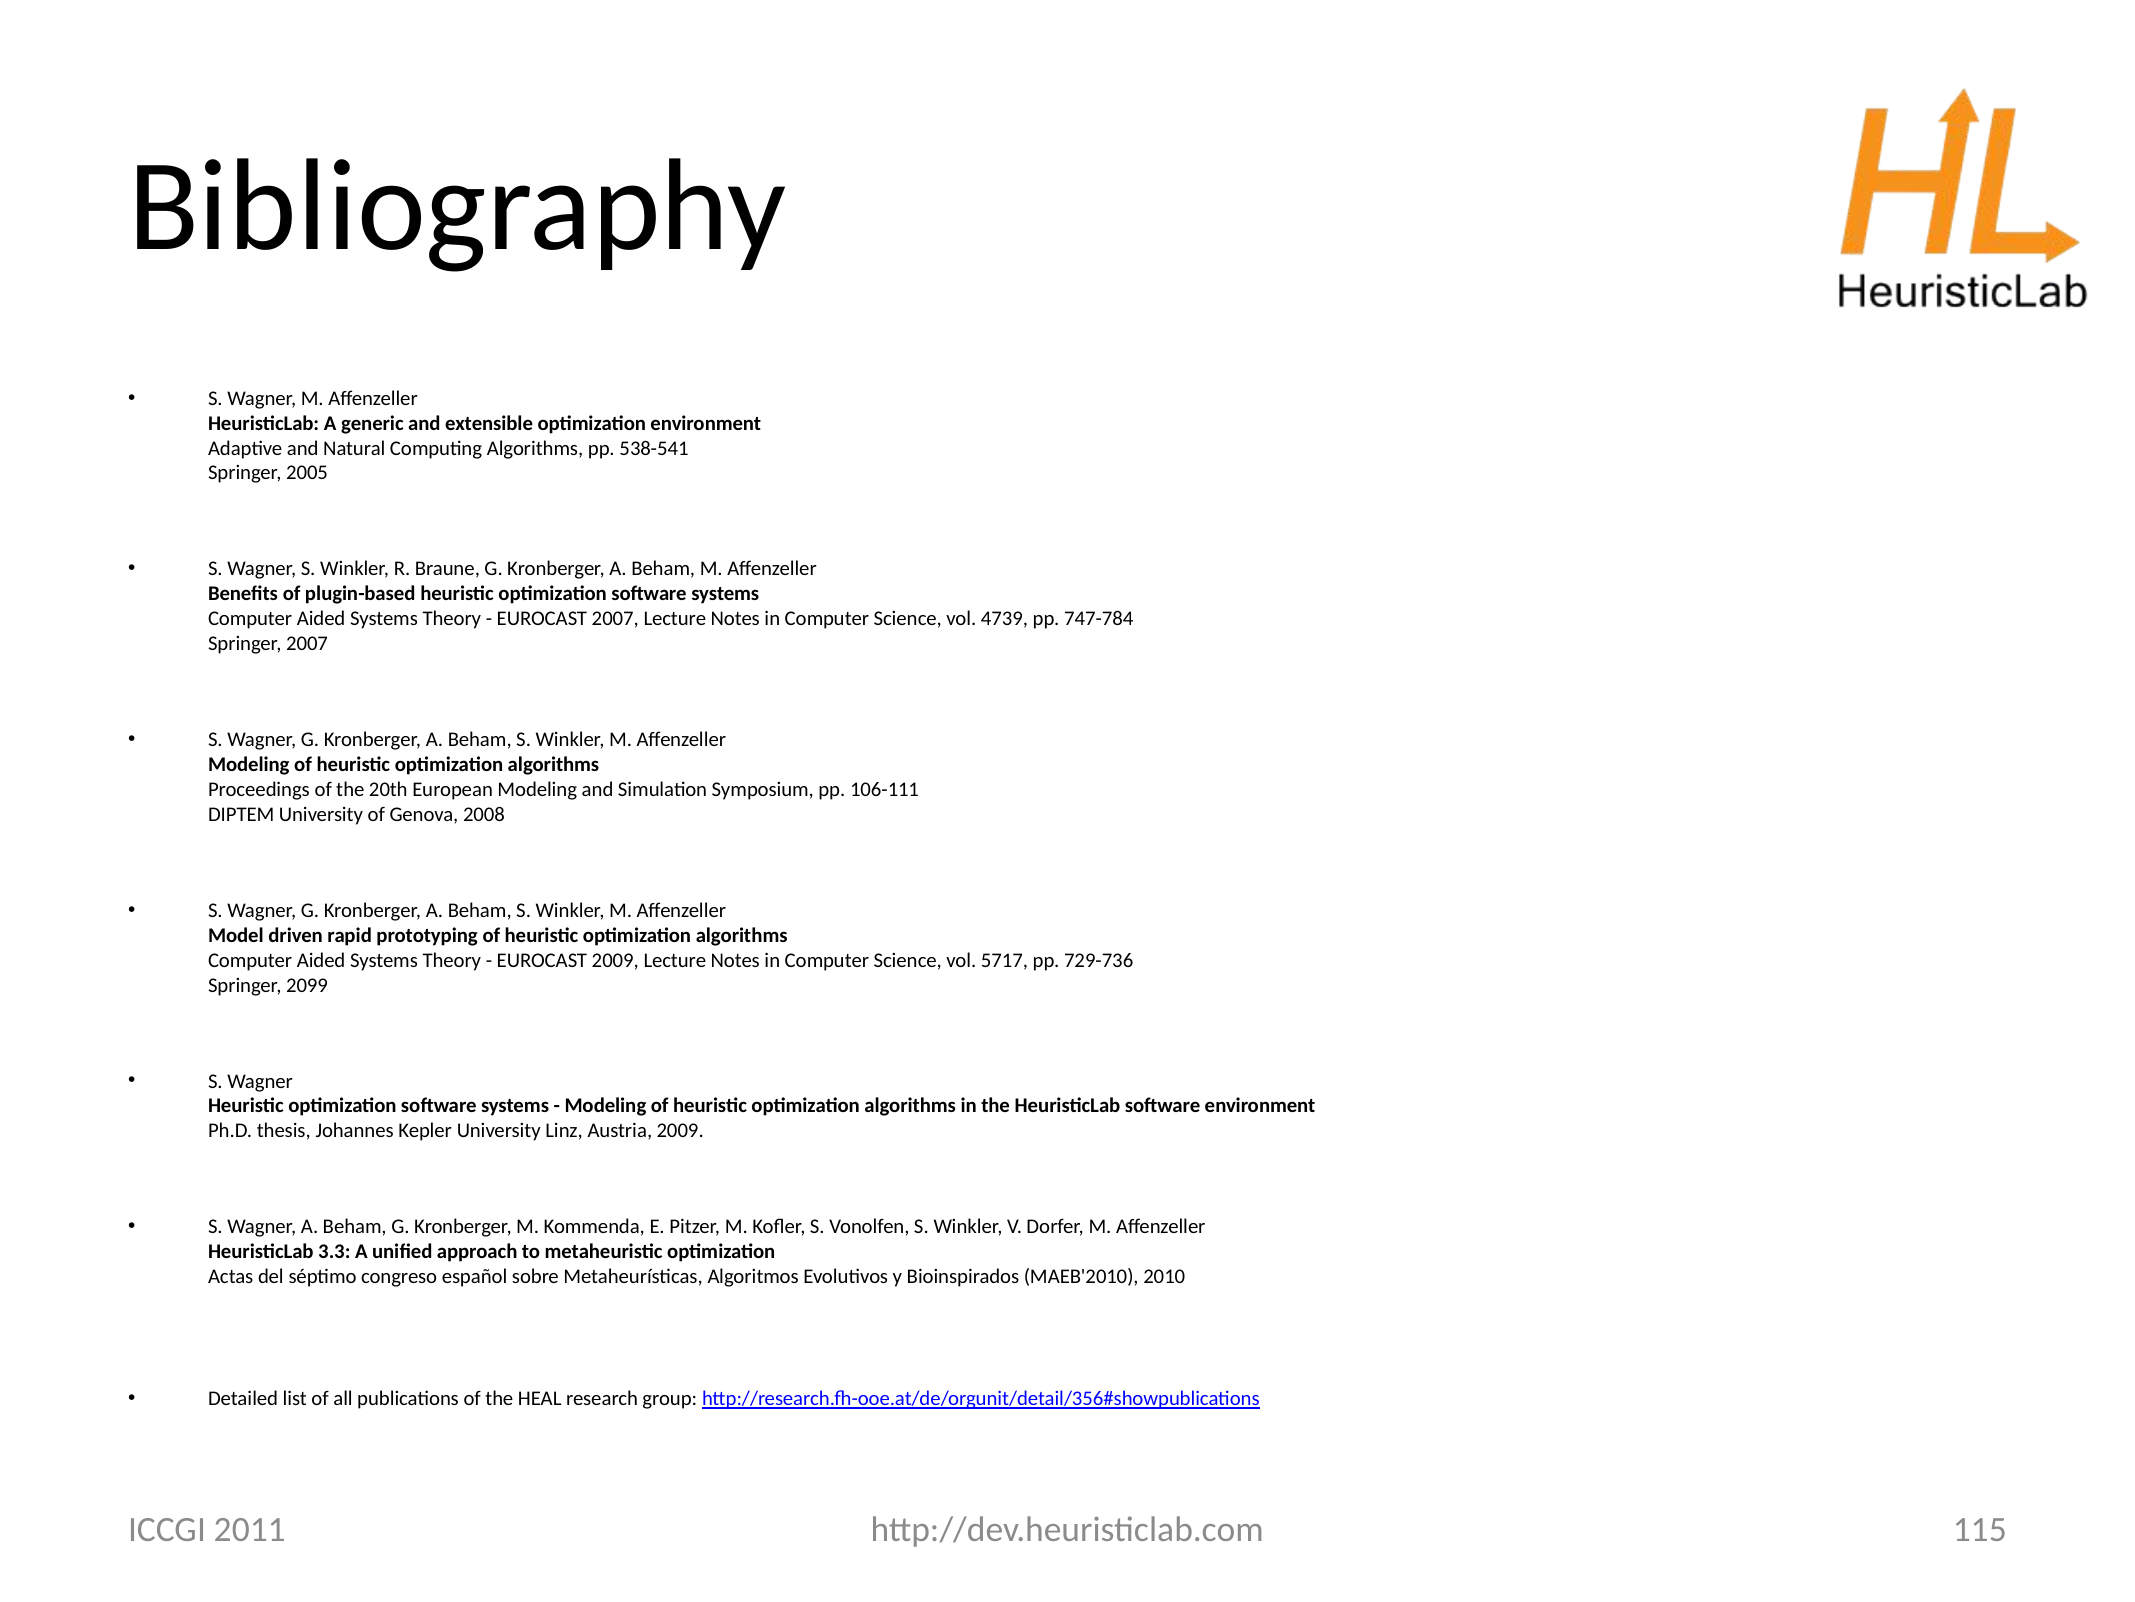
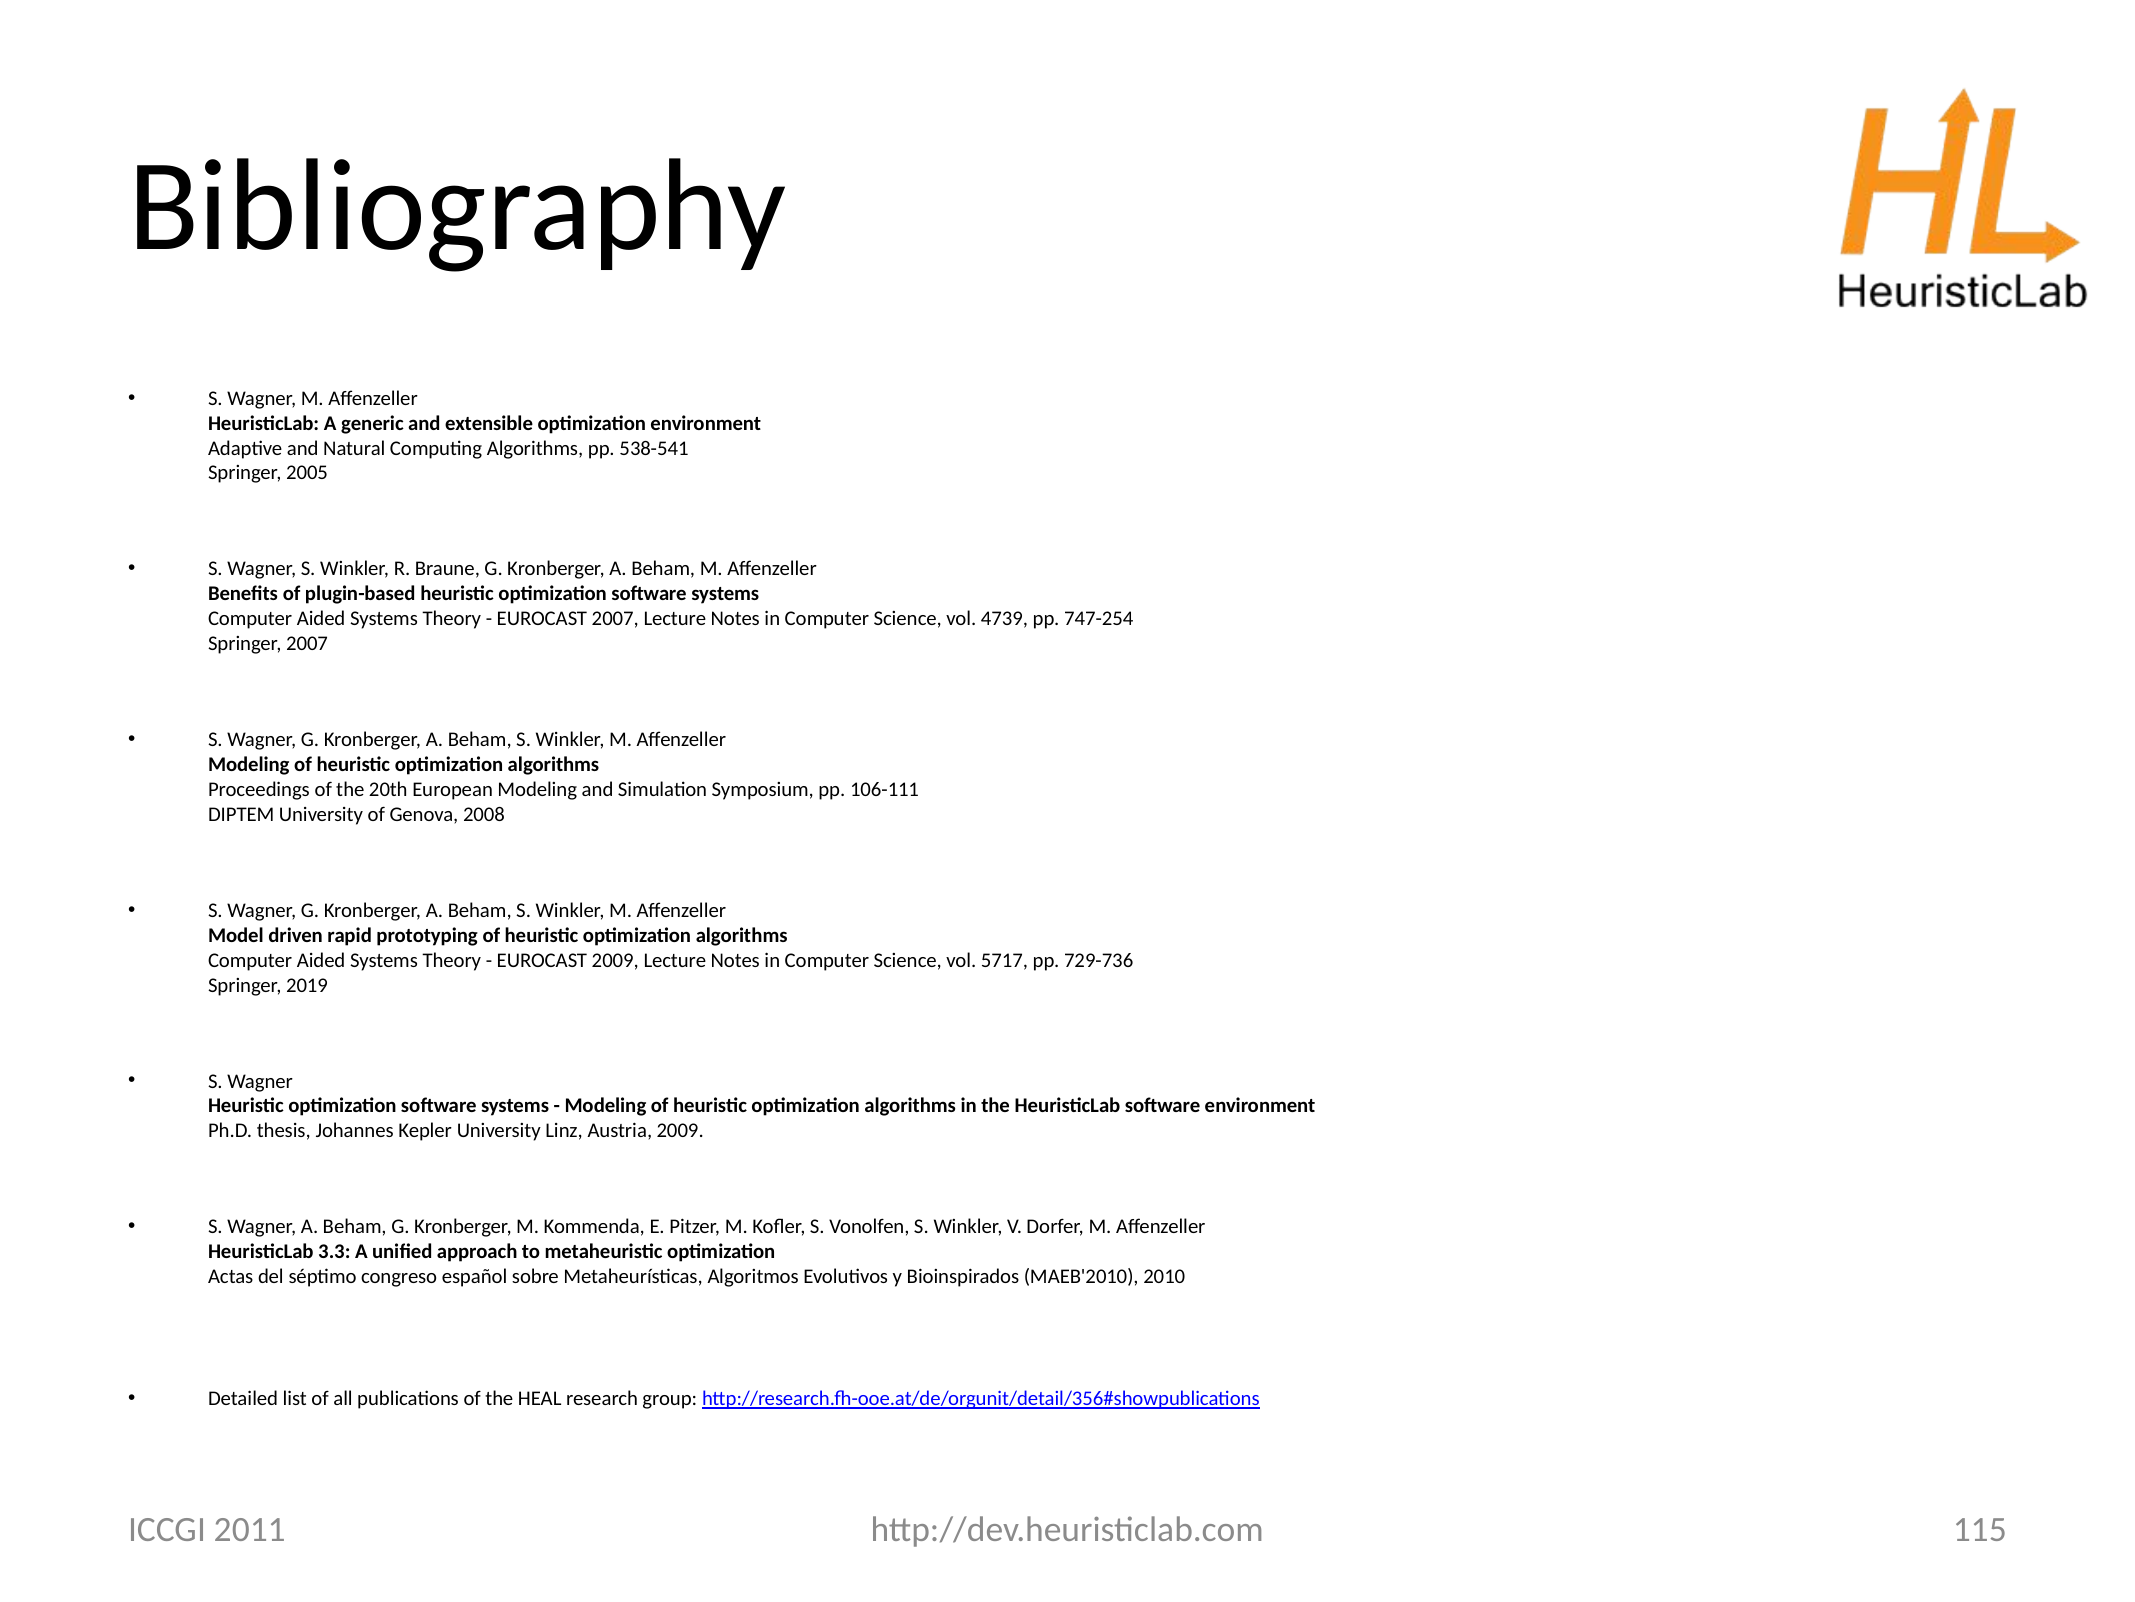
747-784: 747-784 -> 747-254 (1099, 619)
2099: 2099 -> 2019 (307, 985)
